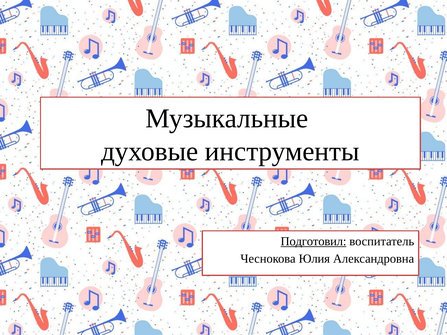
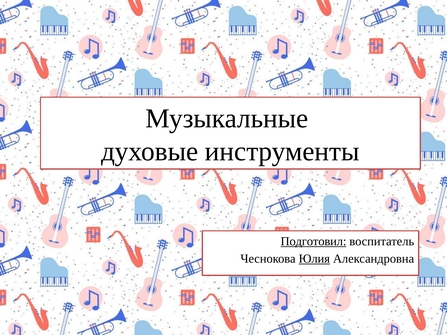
Юлия underline: none -> present (314, 259)
